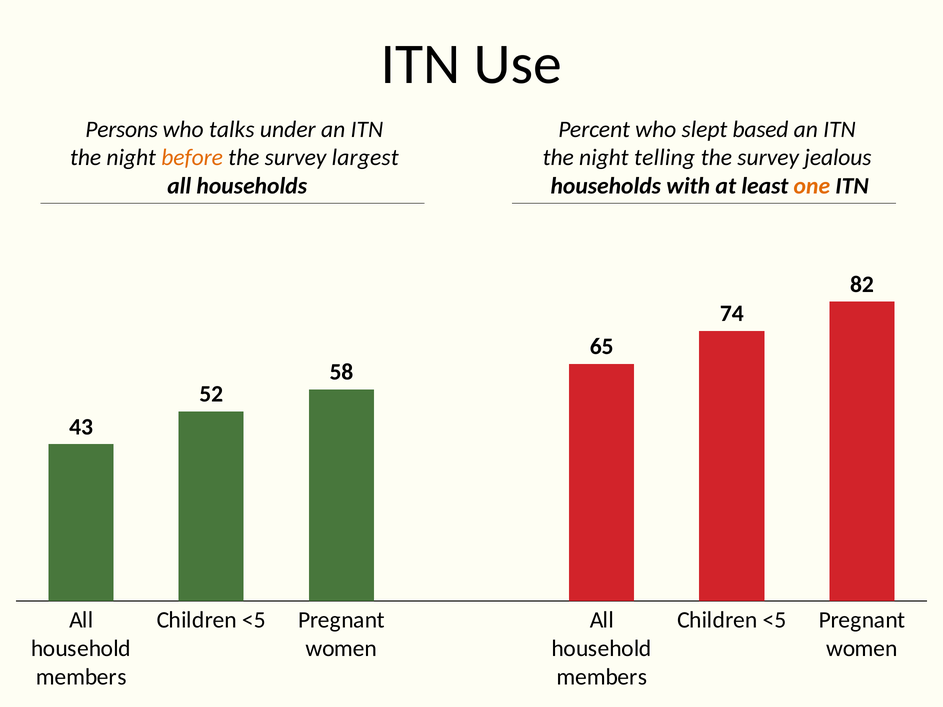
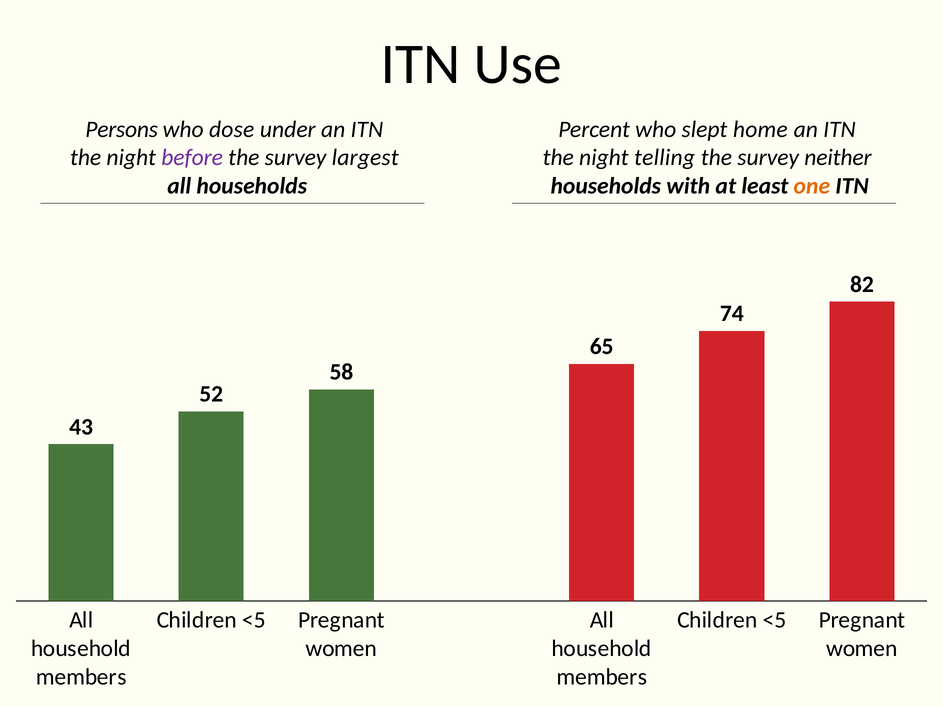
talks: talks -> dose (232, 129)
based: based -> home (760, 129)
before colour: orange -> purple (192, 158)
jealous: jealous -> neither (838, 158)
